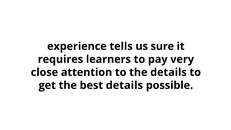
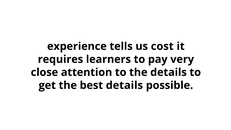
sure: sure -> cost (162, 46)
